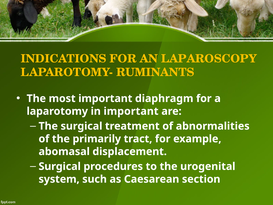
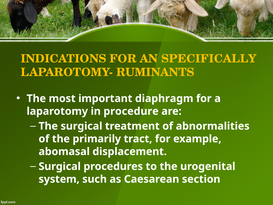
LAPAROSCOPY: LAPAROSCOPY -> SPECIFICALLY (209, 59)
in important: important -> procedure (131, 111)
